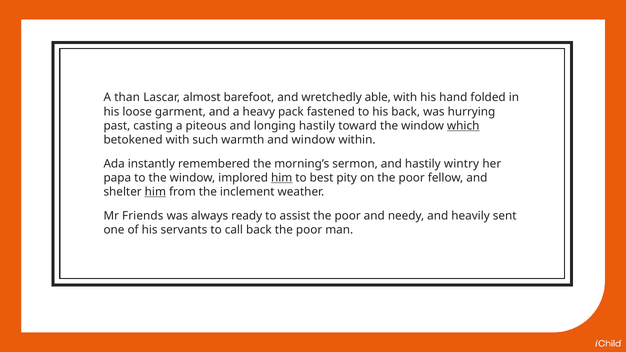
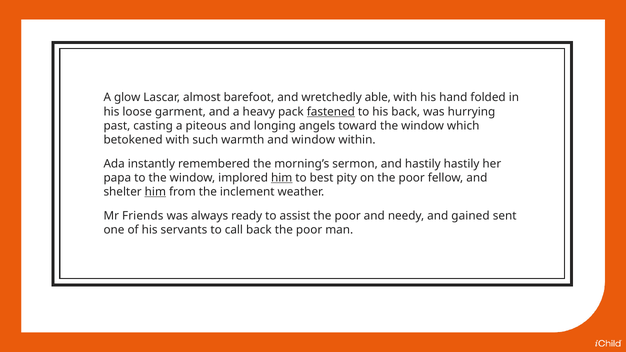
than: than -> glow (127, 98)
fastened underline: none -> present (331, 112)
longing hastily: hastily -> angels (317, 126)
which underline: present -> none (463, 126)
hastily wintry: wintry -> hastily (462, 164)
heavily: heavily -> gained (470, 216)
